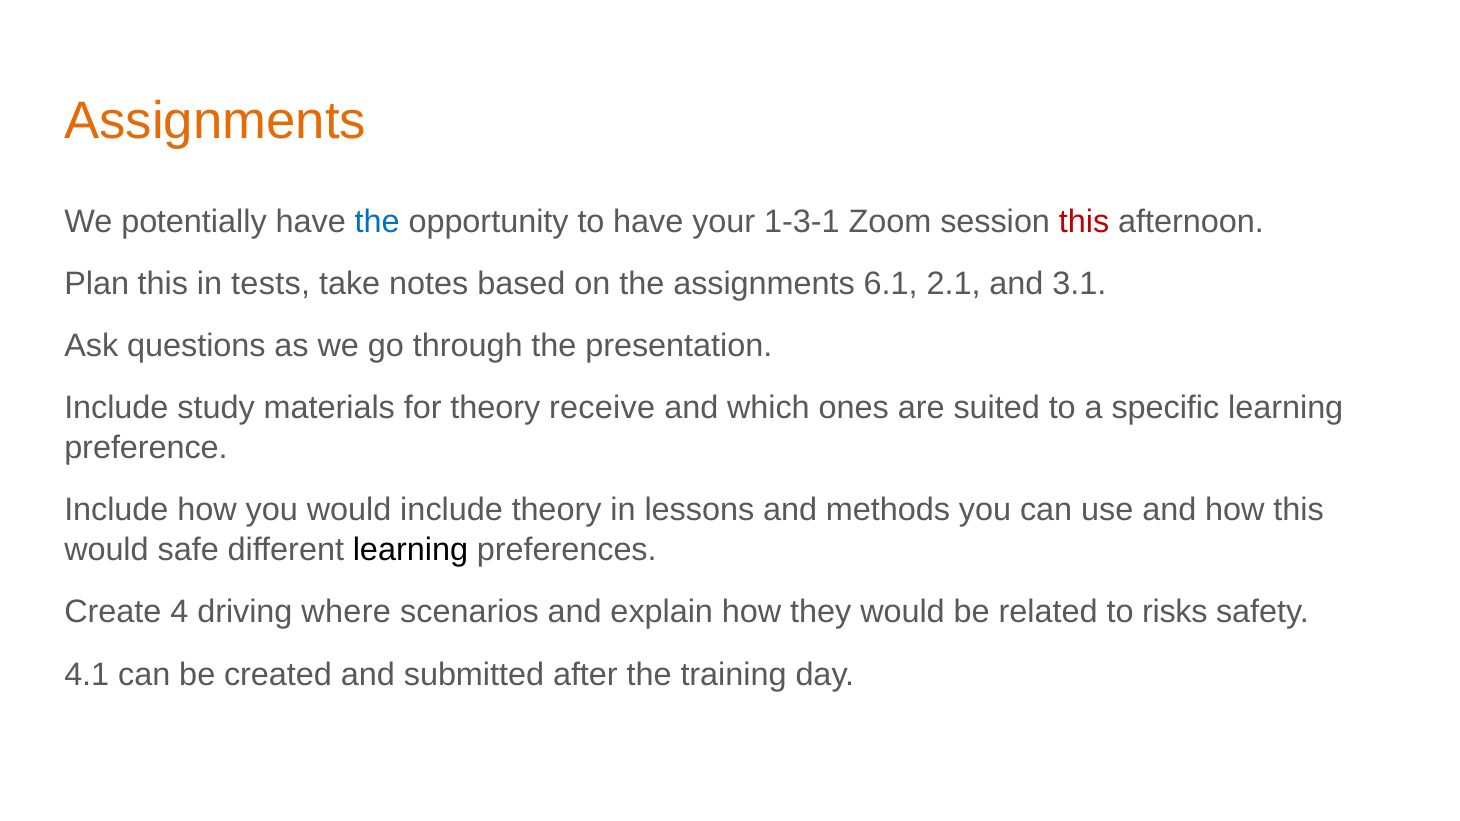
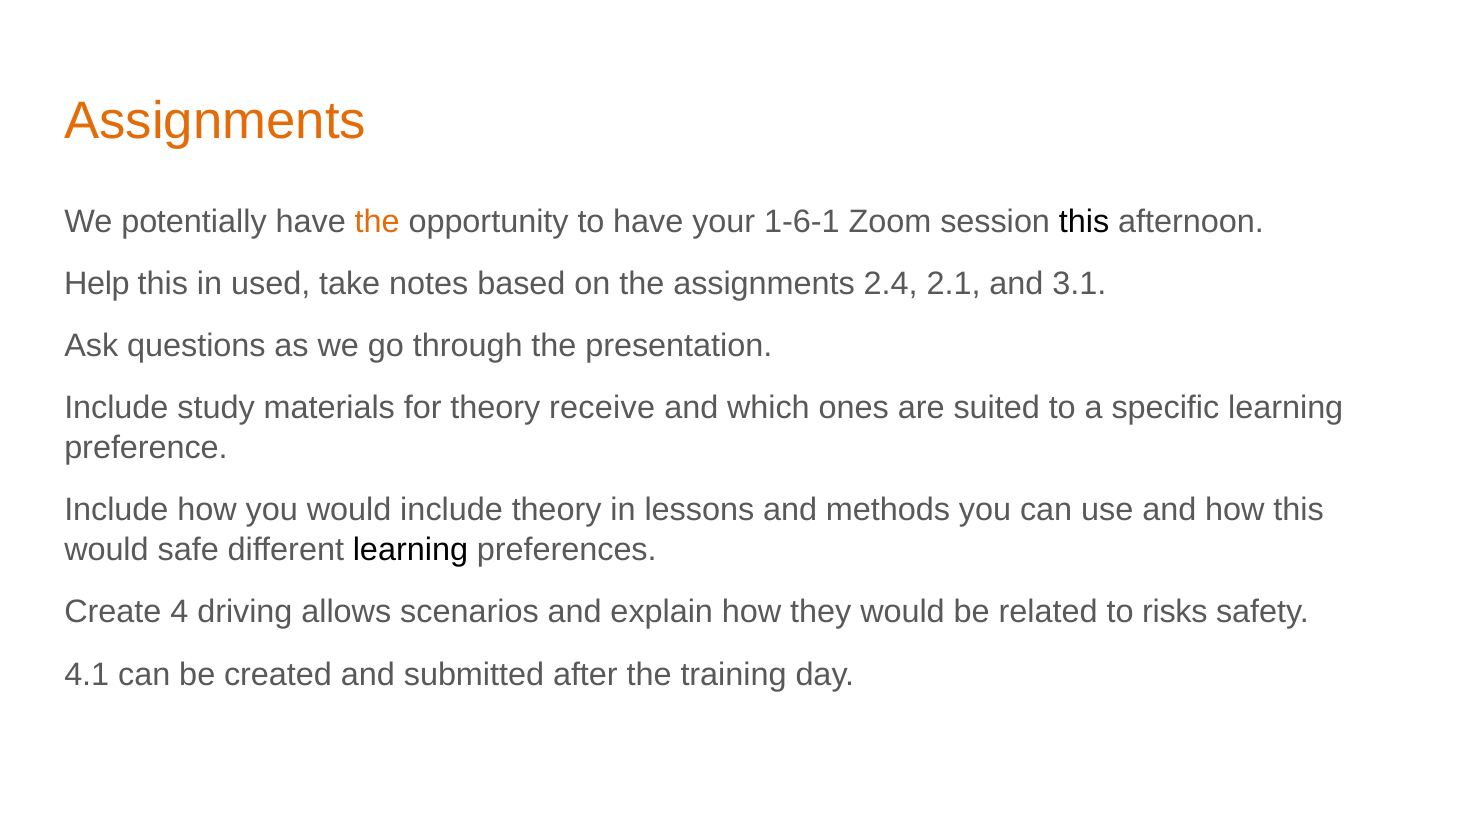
the colour: blue -> orange (377, 222)
1-3-1: 1-3-1 -> 1-6-1 (802, 222)
this colour: red -> black (1084, 222)
Plan: Plan -> Help (97, 284)
tests: tests -> used (271, 284)
6.1: 6.1 -> 2.4 (891, 284)
where: where -> allows (346, 613)
